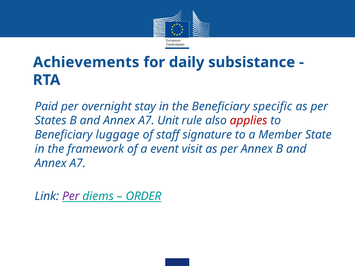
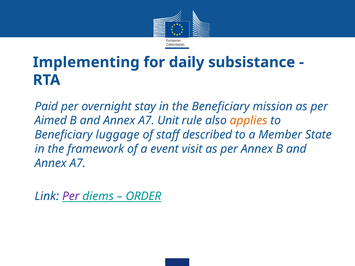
Achievements: Achievements -> Implementing (86, 62)
specific: specific -> mission (273, 106)
States: States -> Aimed (51, 121)
applies colour: red -> orange (249, 121)
signature: signature -> described (207, 135)
